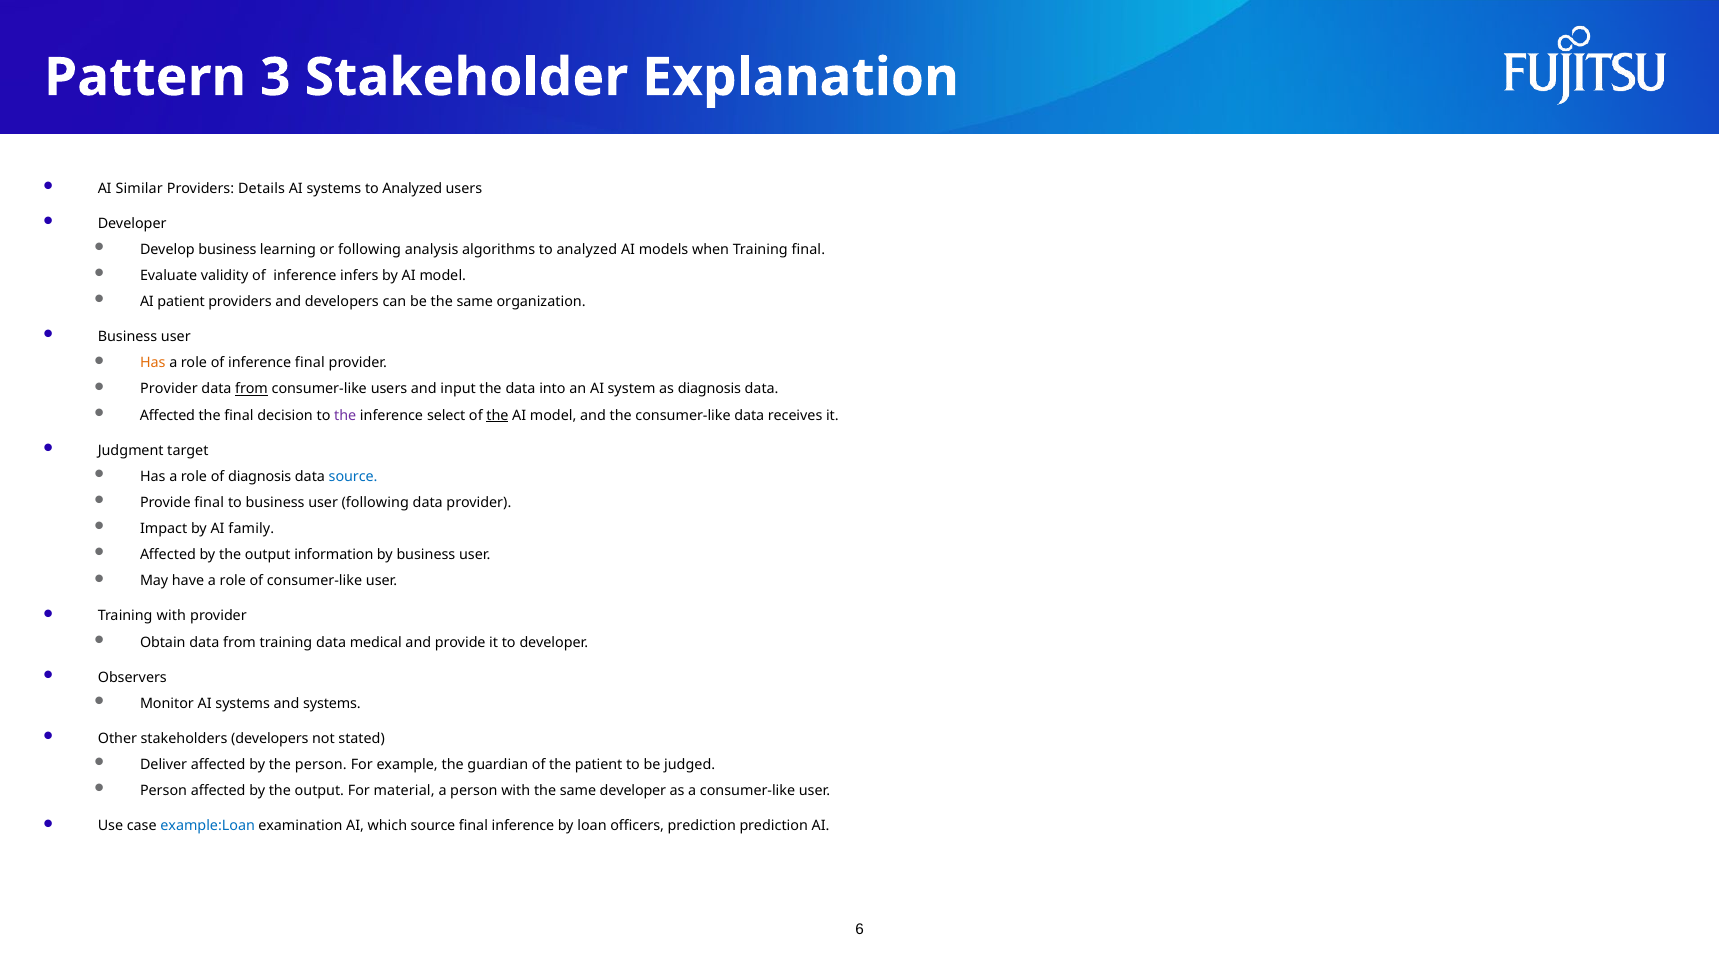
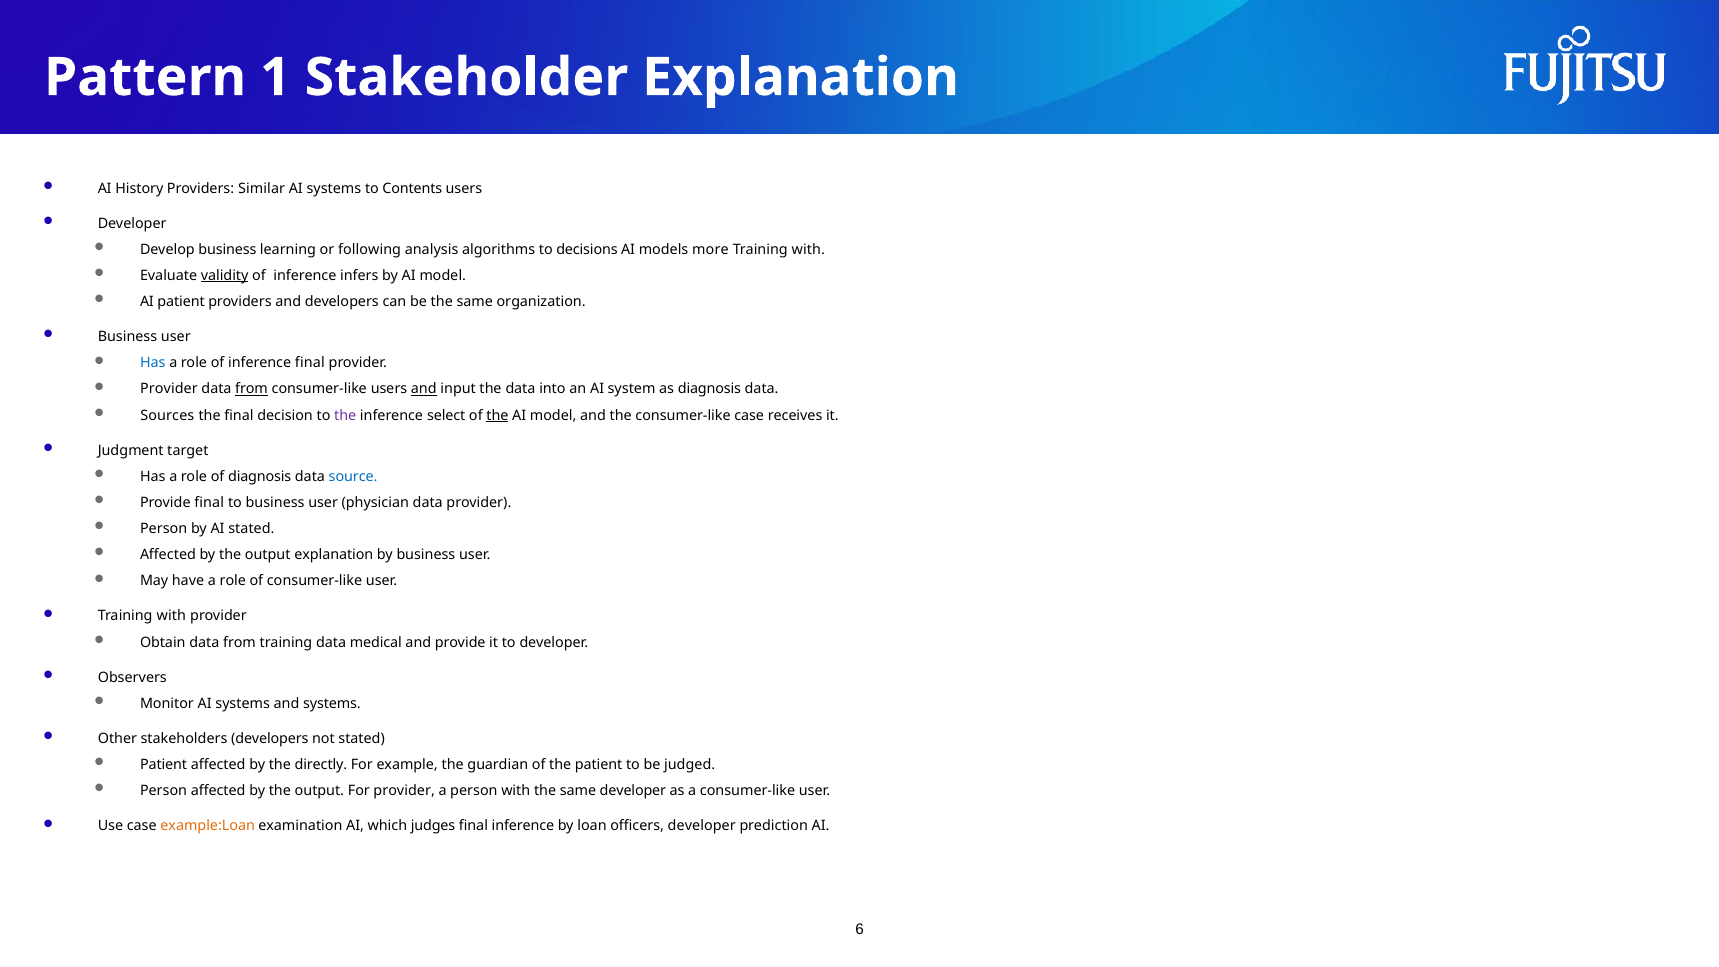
3: 3 -> 1 (275, 78)
Similar: Similar -> History (139, 188)
Details: Details -> Similar (262, 188)
systems to Analyzed: Analyzed -> Contents (412, 188)
algorithms to analyzed: analyzed -> decisions (587, 250)
when: when -> more (710, 250)
final: final -> with (808, 250)
validity underline: none -> present (225, 276)
Has colour: orange -> blue (153, 363)
and underline: none -> present (424, 389)
Affected: Affected -> Sources (167, 415)
consumer-like data: data -> case (749, 415)
user following: following -> physician (375, 503)
Impact: Impact -> Person (164, 529)
AI family: family -> stated (251, 529)
output information: information -> explanation (334, 555)
Deliver: Deliver -> Patient (164, 765)
the person: person -> directly (321, 765)
For material: material -> provider (404, 791)
example:Loan colour: blue -> orange (208, 826)
which source: source -> judges (433, 826)
officers prediction: prediction -> developer (702, 826)
